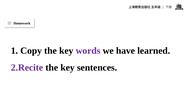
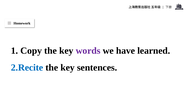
2.Recite colour: purple -> blue (27, 68)
